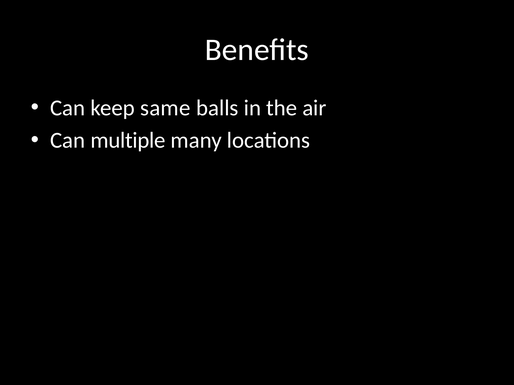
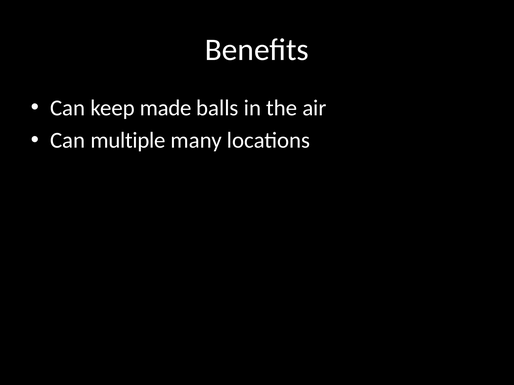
same: same -> made (166, 108)
